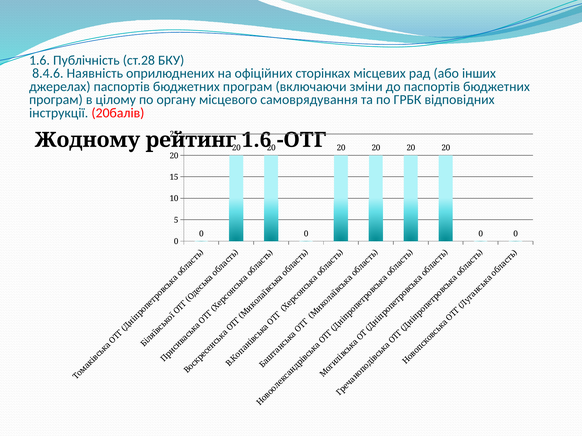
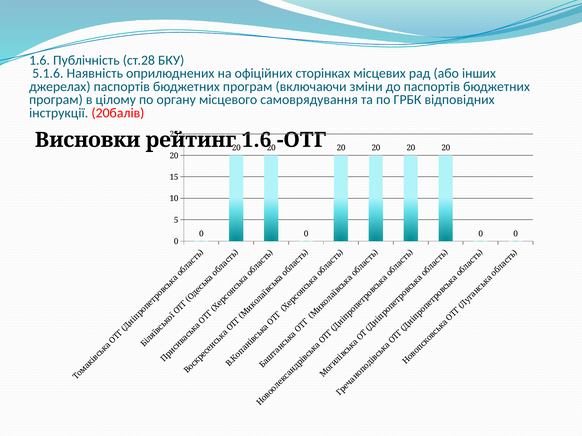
8.4.6: 8.4.6 -> 5.1.6 (48, 73)
Жодному: Жодному -> Висновки (88, 140)
